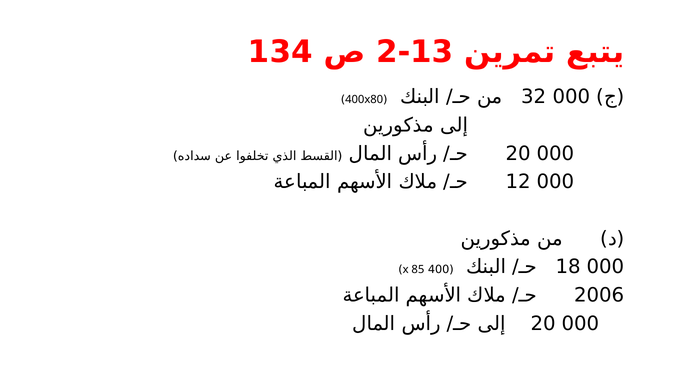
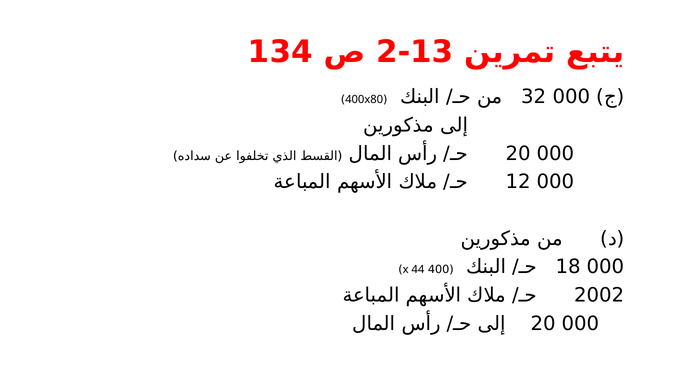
85: 85 -> 44 (418, 270)
2006: 2006 -> 2002 (599, 295)
